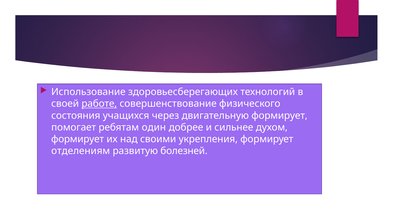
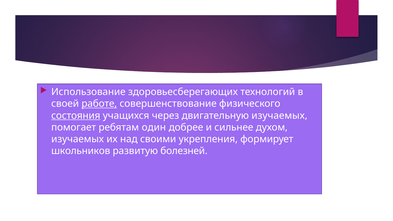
состояния underline: none -> present (76, 116)
двигательную формирует: формирует -> изучаемых (279, 116)
формирует: формирует -> изучаемых (78, 139)
отделениям: отделениям -> школьников (81, 151)
